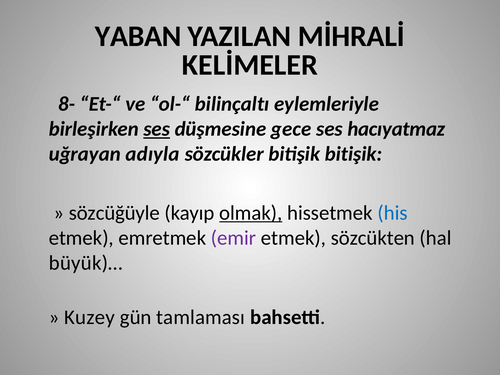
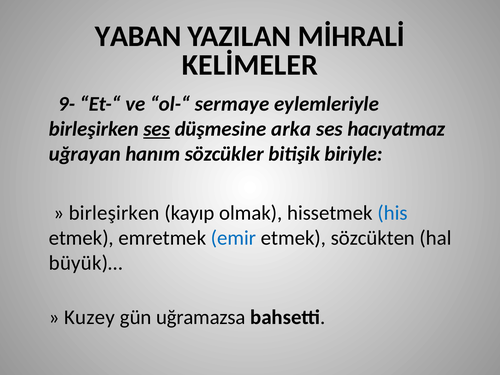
8-: 8- -> 9- (67, 104)
bilinçaltı: bilinçaltı -> sermaye (232, 104)
gece: gece -> arka (291, 129)
adıyla: adıyla -> hanım (153, 154)
bitişik bitişik: bitişik -> biriyle (354, 154)
sözcüğüyle: sözcüğüyle -> birleşirken (114, 213)
olmak underline: present -> none (251, 213)
emir colour: purple -> blue (234, 238)
tamlaması: tamlaması -> uğramazsa (201, 317)
